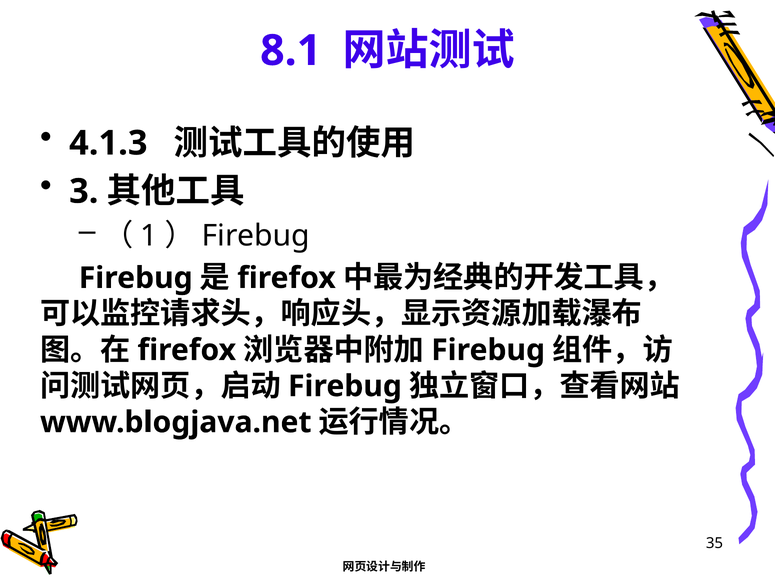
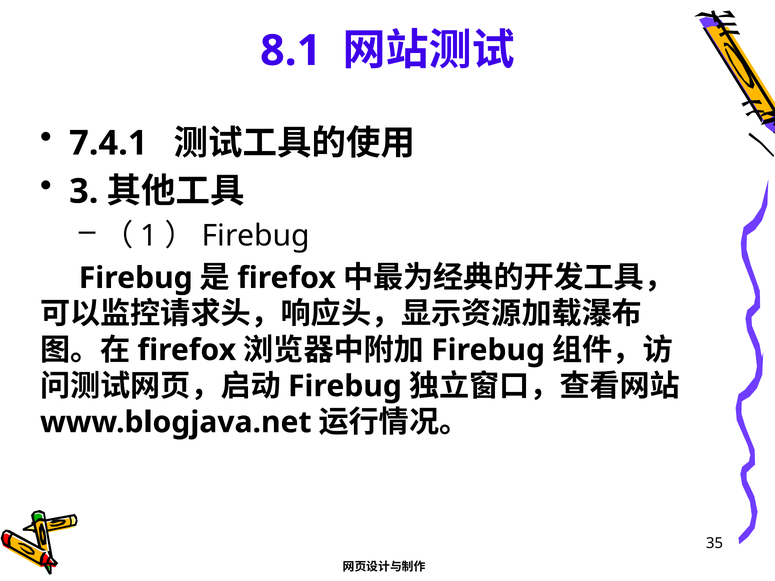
4.1.3: 4.1.3 -> 7.4.1 (108, 143)
